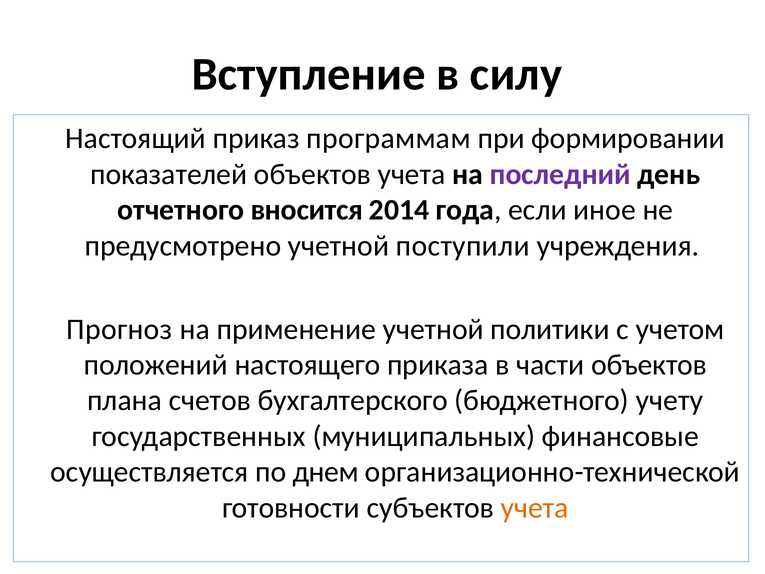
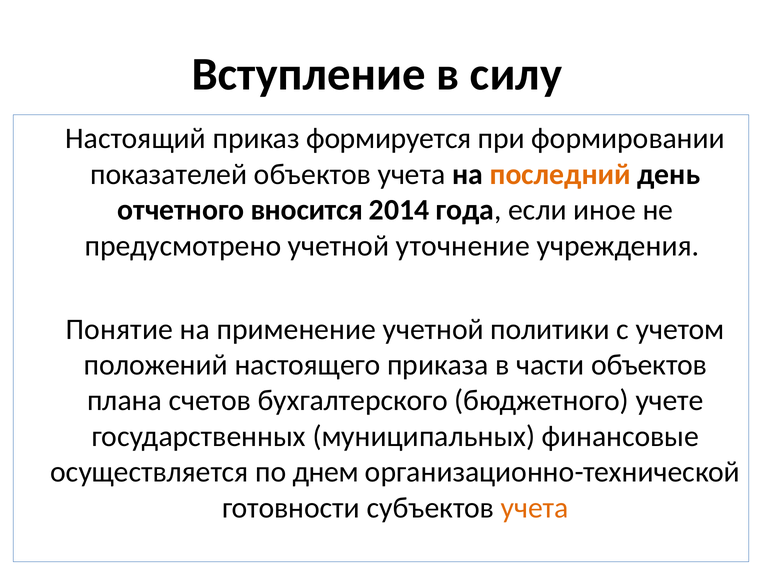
программам: программам -> формируется (389, 139)
последний colour: purple -> orange (560, 174)
поступили: поступили -> уточнение (463, 246)
Прогноз: Прогноз -> Понятие (119, 329)
учету: учету -> учете (670, 400)
